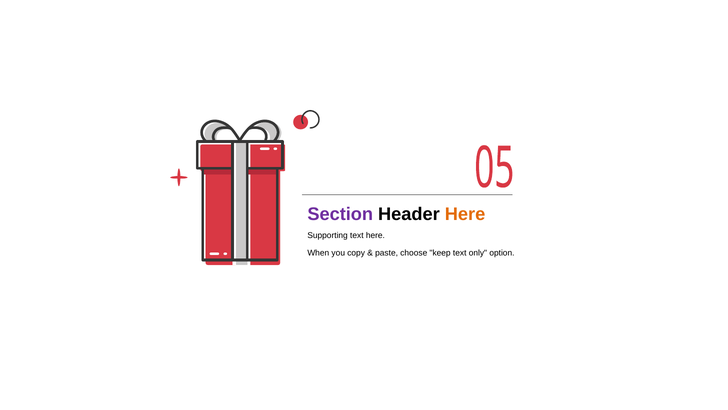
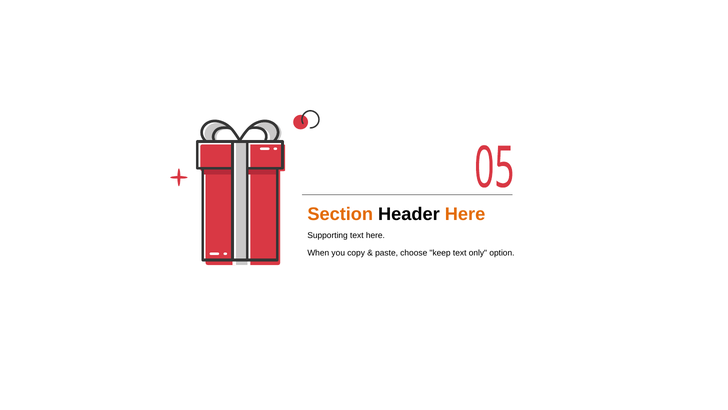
Section colour: purple -> orange (340, 214)
